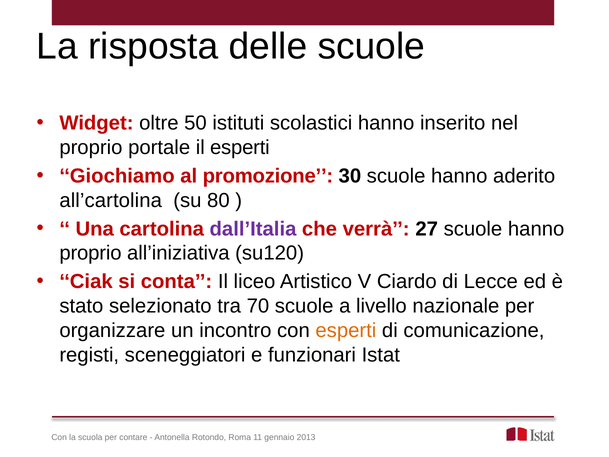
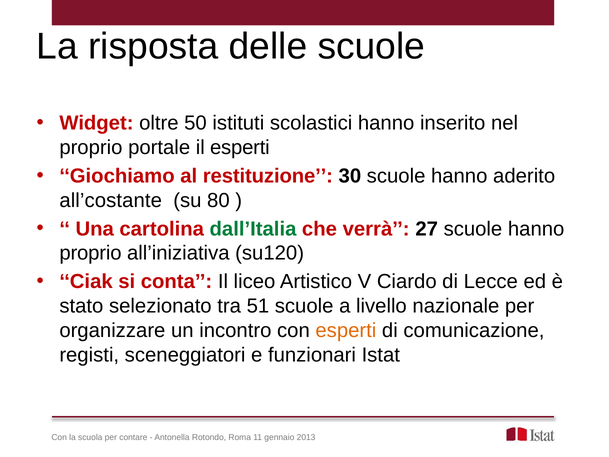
promozione: promozione -> restituzione (268, 176)
all’cartolina: all’cartolina -> all’costante (111, 200)
dall’Italia colour: purple -> green (253, 229)
70: 70 -> 51 (258, 306)
